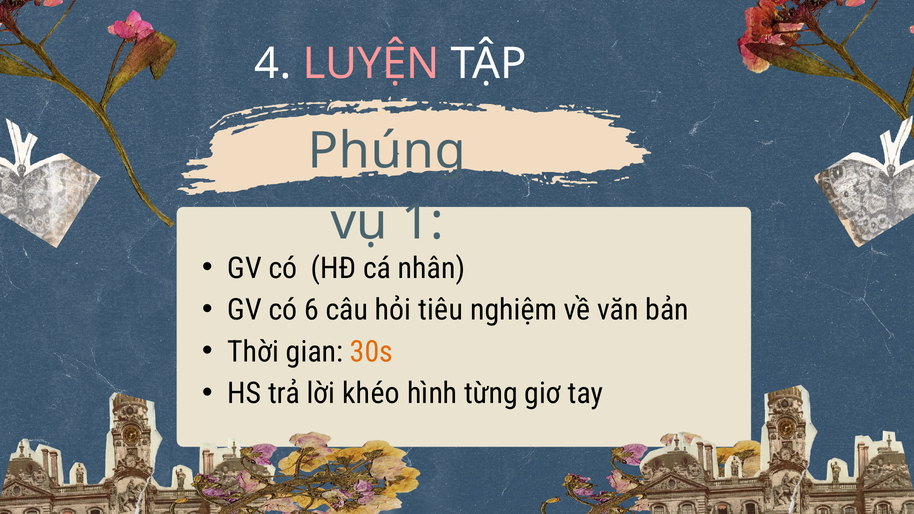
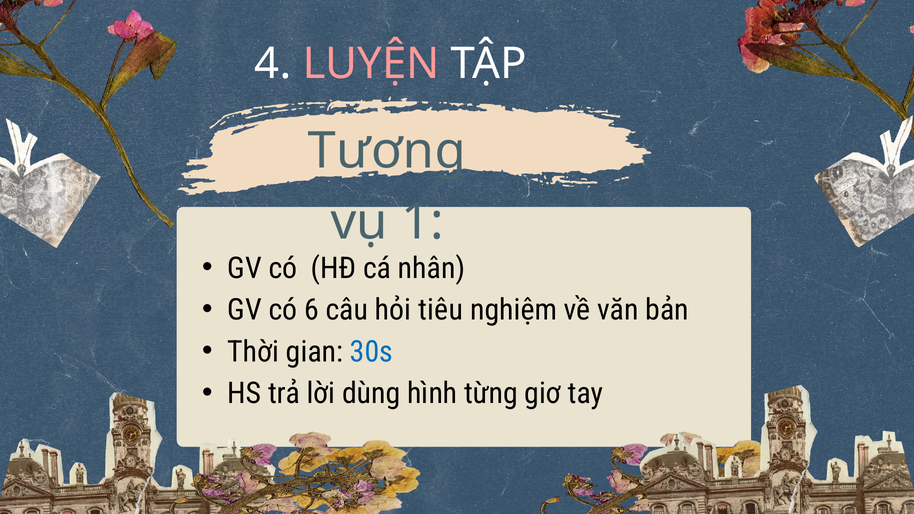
Phúng: Phúng -> Tương (387, 151)
30s colour: orange -> blue (372, 352)
khéo: khéo -> dùng (371, 394)
